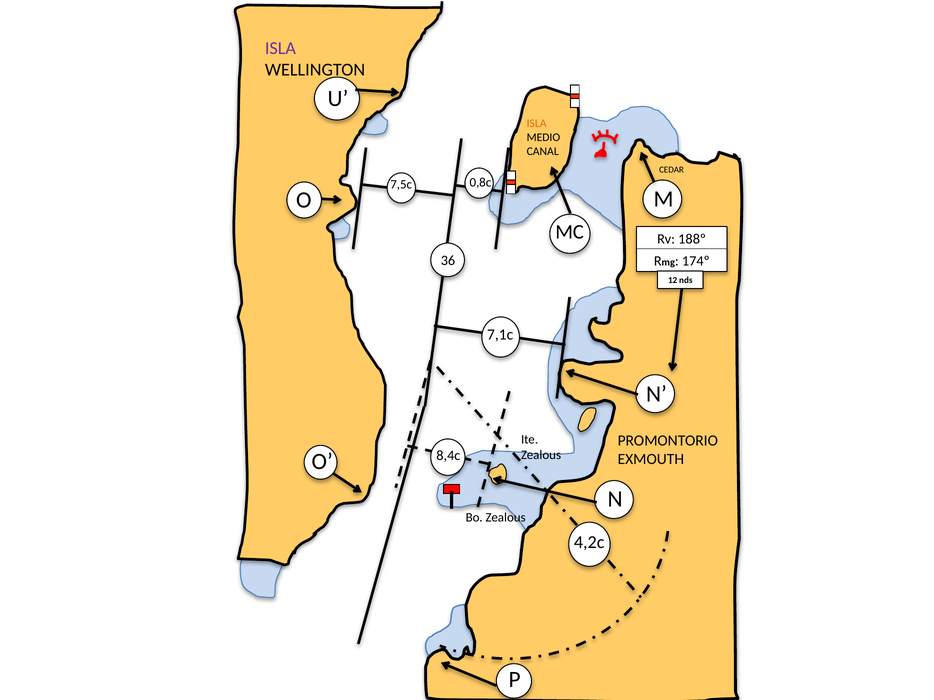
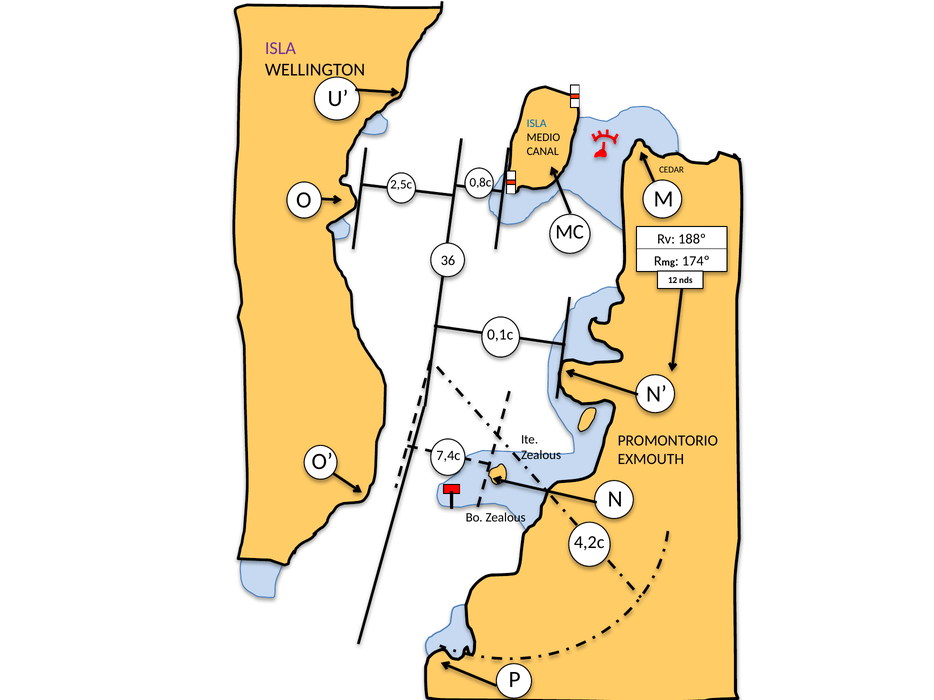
ISLA colour: orange -> blue (537, 123)
7,5c: 7,5c -> 2,5c (401, 185)
7,1c: 7,1c -> 0,1c (500, 335)
8,4c: 8,4c -> 7,4c (448, 456)
